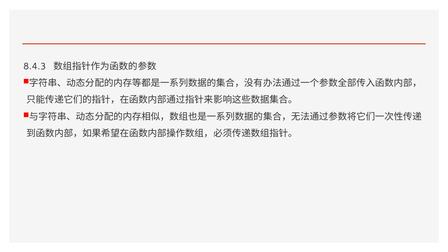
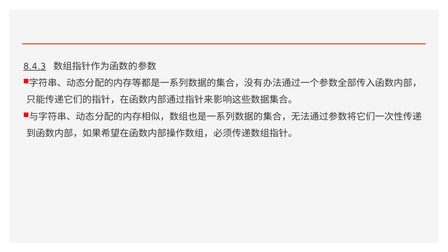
8.4.3 underline: none -> present (35, 66)
